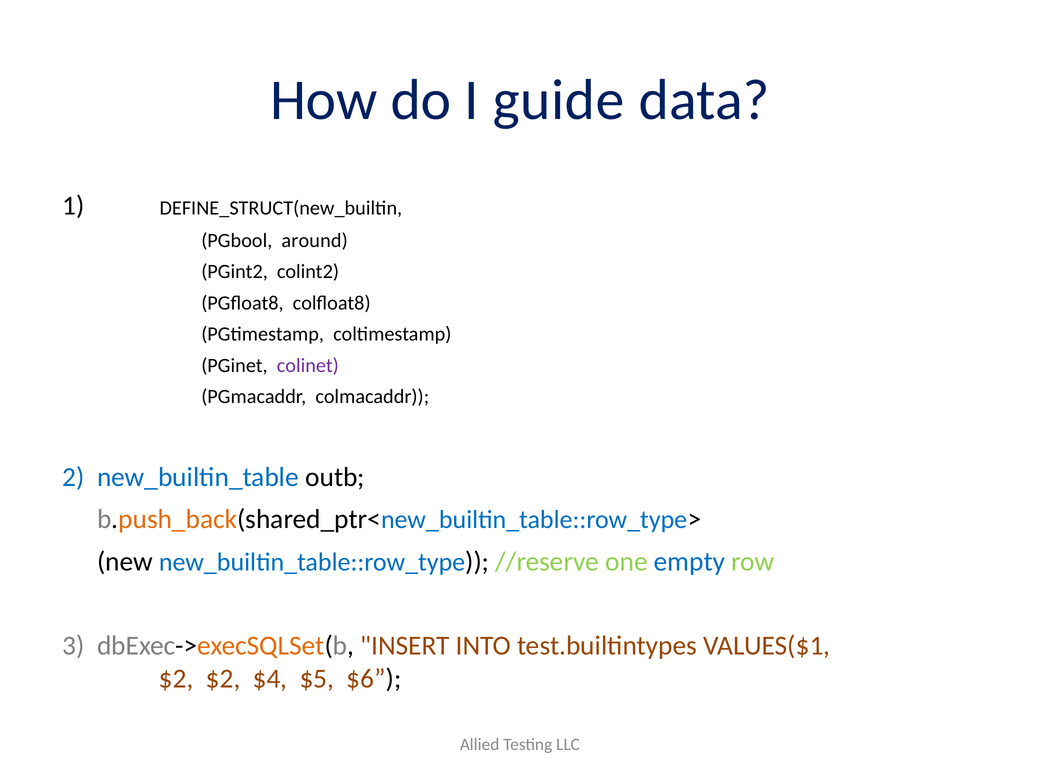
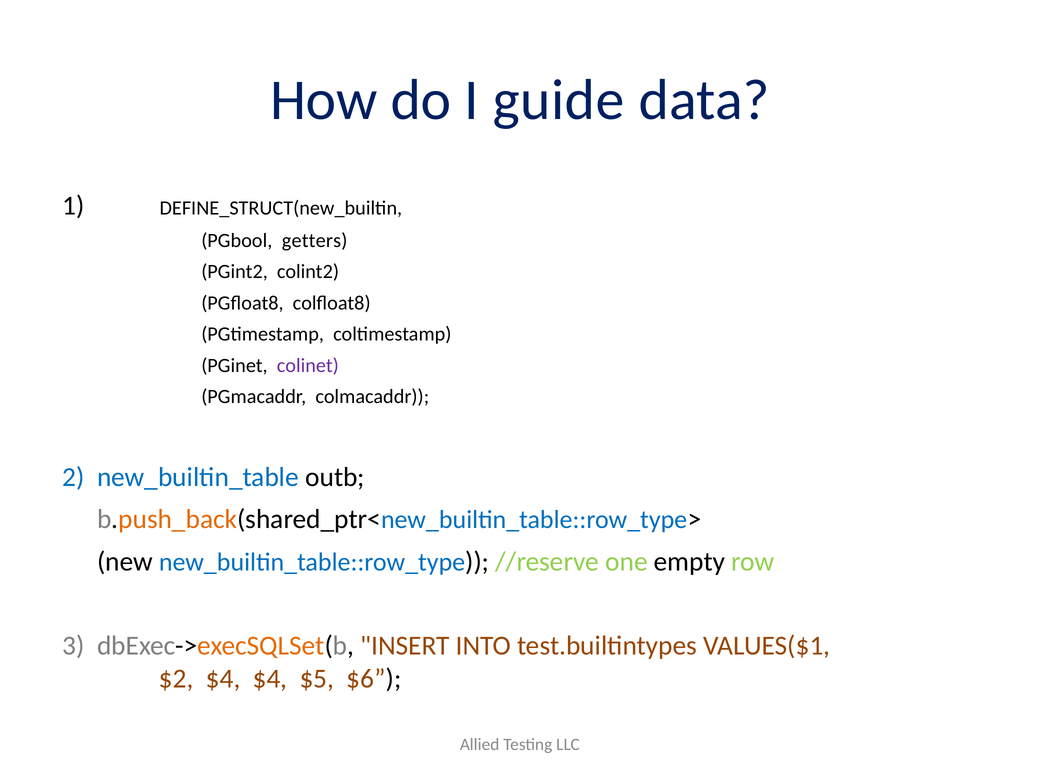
around: around -> getters (315, 241)
empty colour: blue -> black (689, 561)
$2 $2: $2 -> $4 (223, 679)
